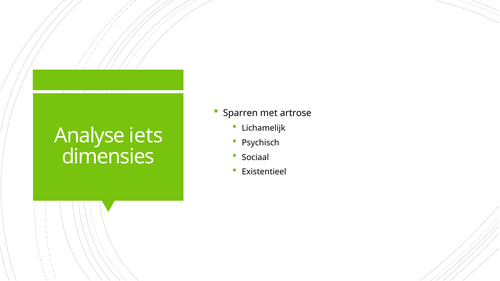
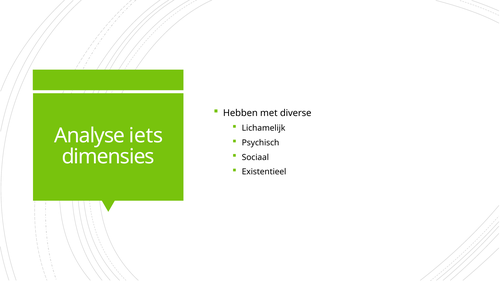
Sparren: Sparren -> Hebben (240, 113)
artrose: artrose -> diverse (296, 113)
